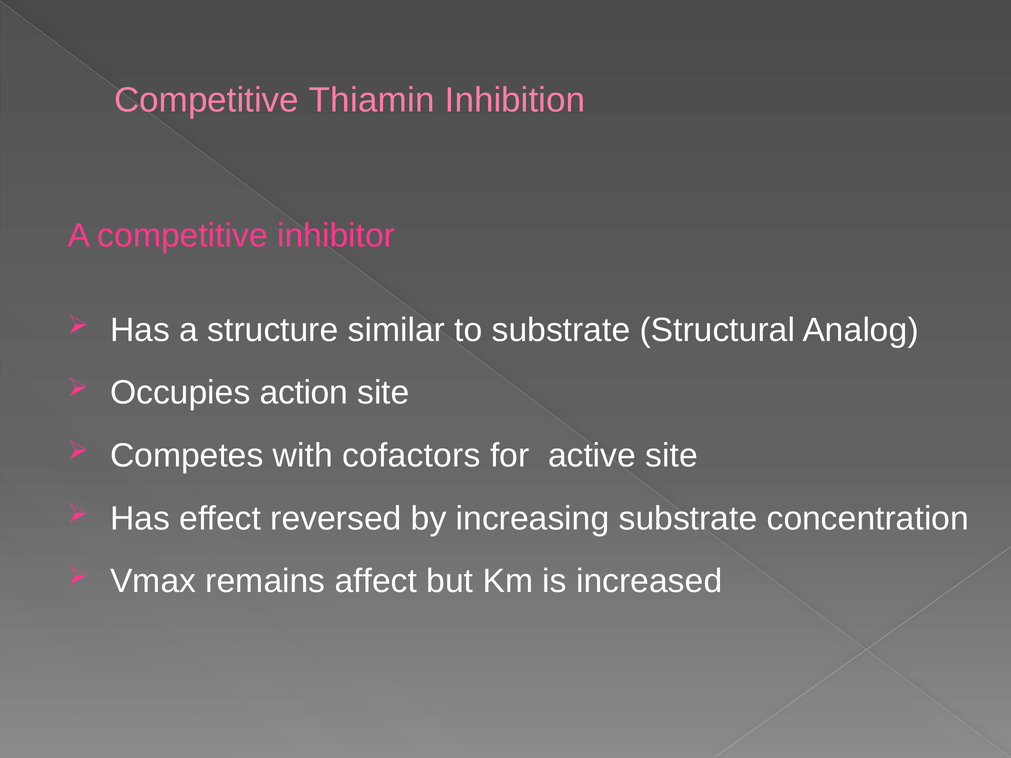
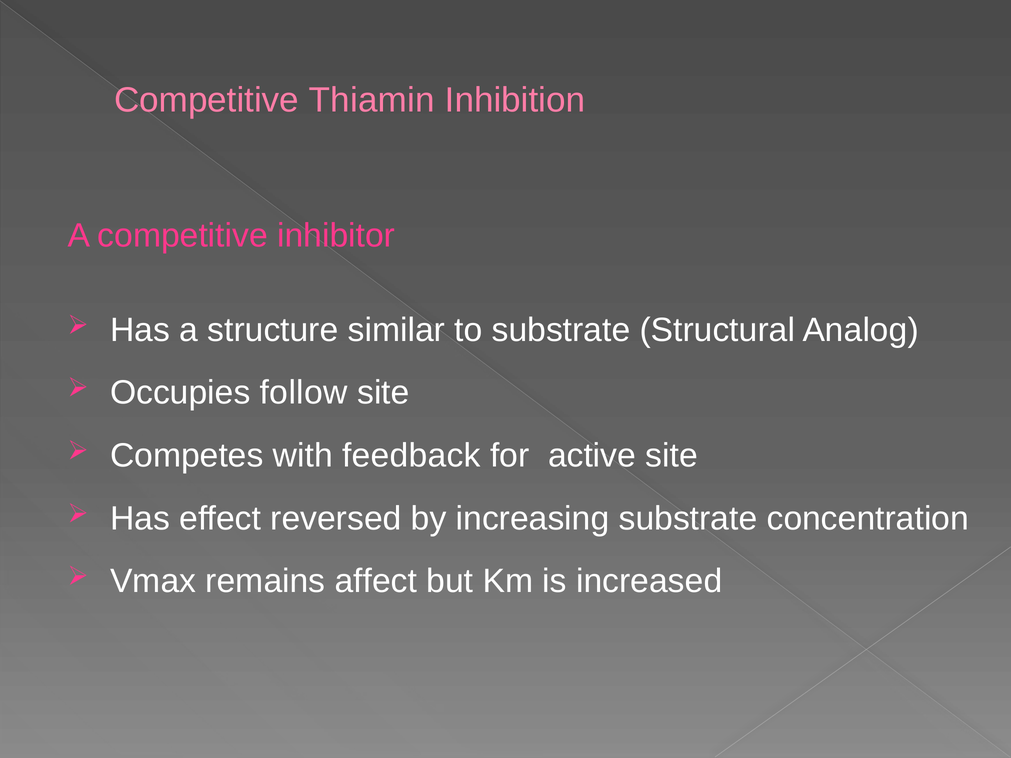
action: action -> follow (304, 393)
cofactors: cofactors -> feedback (411, 456)
